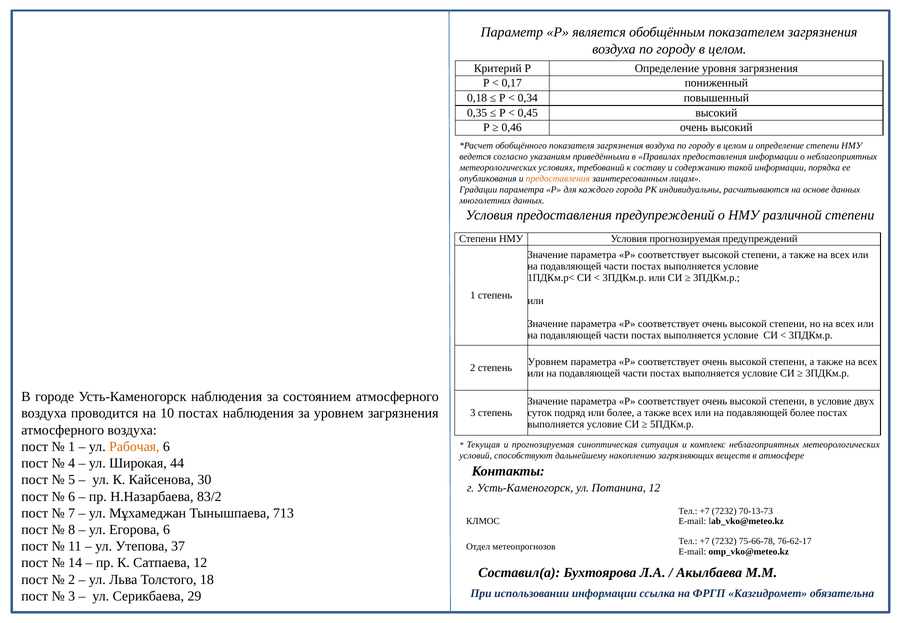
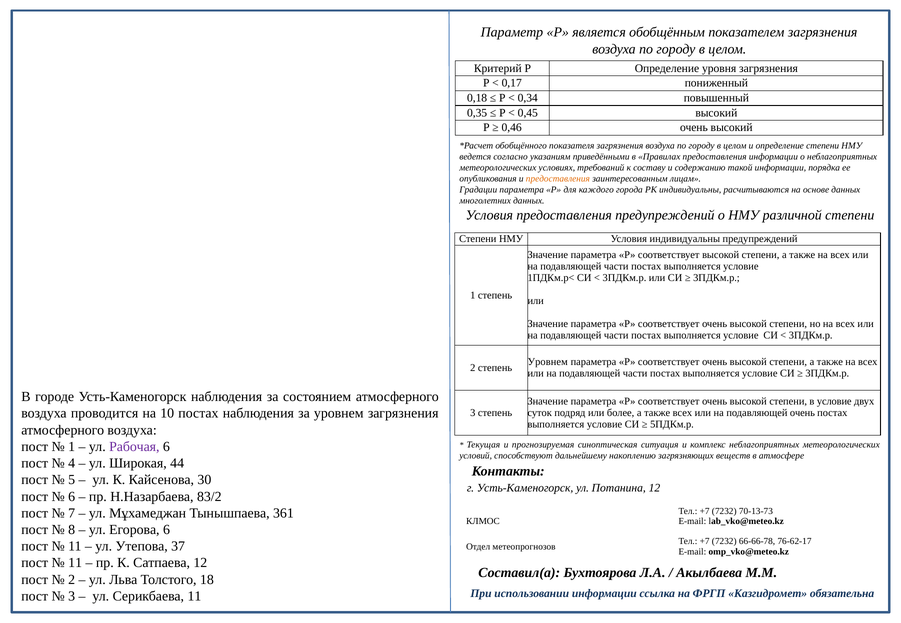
Условия прогнозируемая: прогнозируемая -> индивидуальны (685, 239)
подавляющей более: более -> очень (802, 413)
Рабочая colour: orange -> purple (134, 447)
713: 713 -> 361 (283, 514)
75-66-78: 75-66-78 -> 66-66-78 (757, 542)
14: 14 -> 11 (75, 564)
Серикбаева 29: 29 -> 11 (194, 597)
